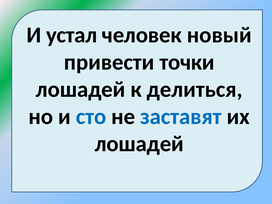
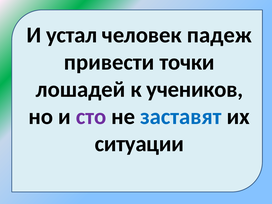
новый: новый -> падеж (219, 35)
делиться: делиться -> учеников (195, 89)
сто colour: blue -> purple (91, 117)
лошадей: лошадей -> ситуации (139, 144)
